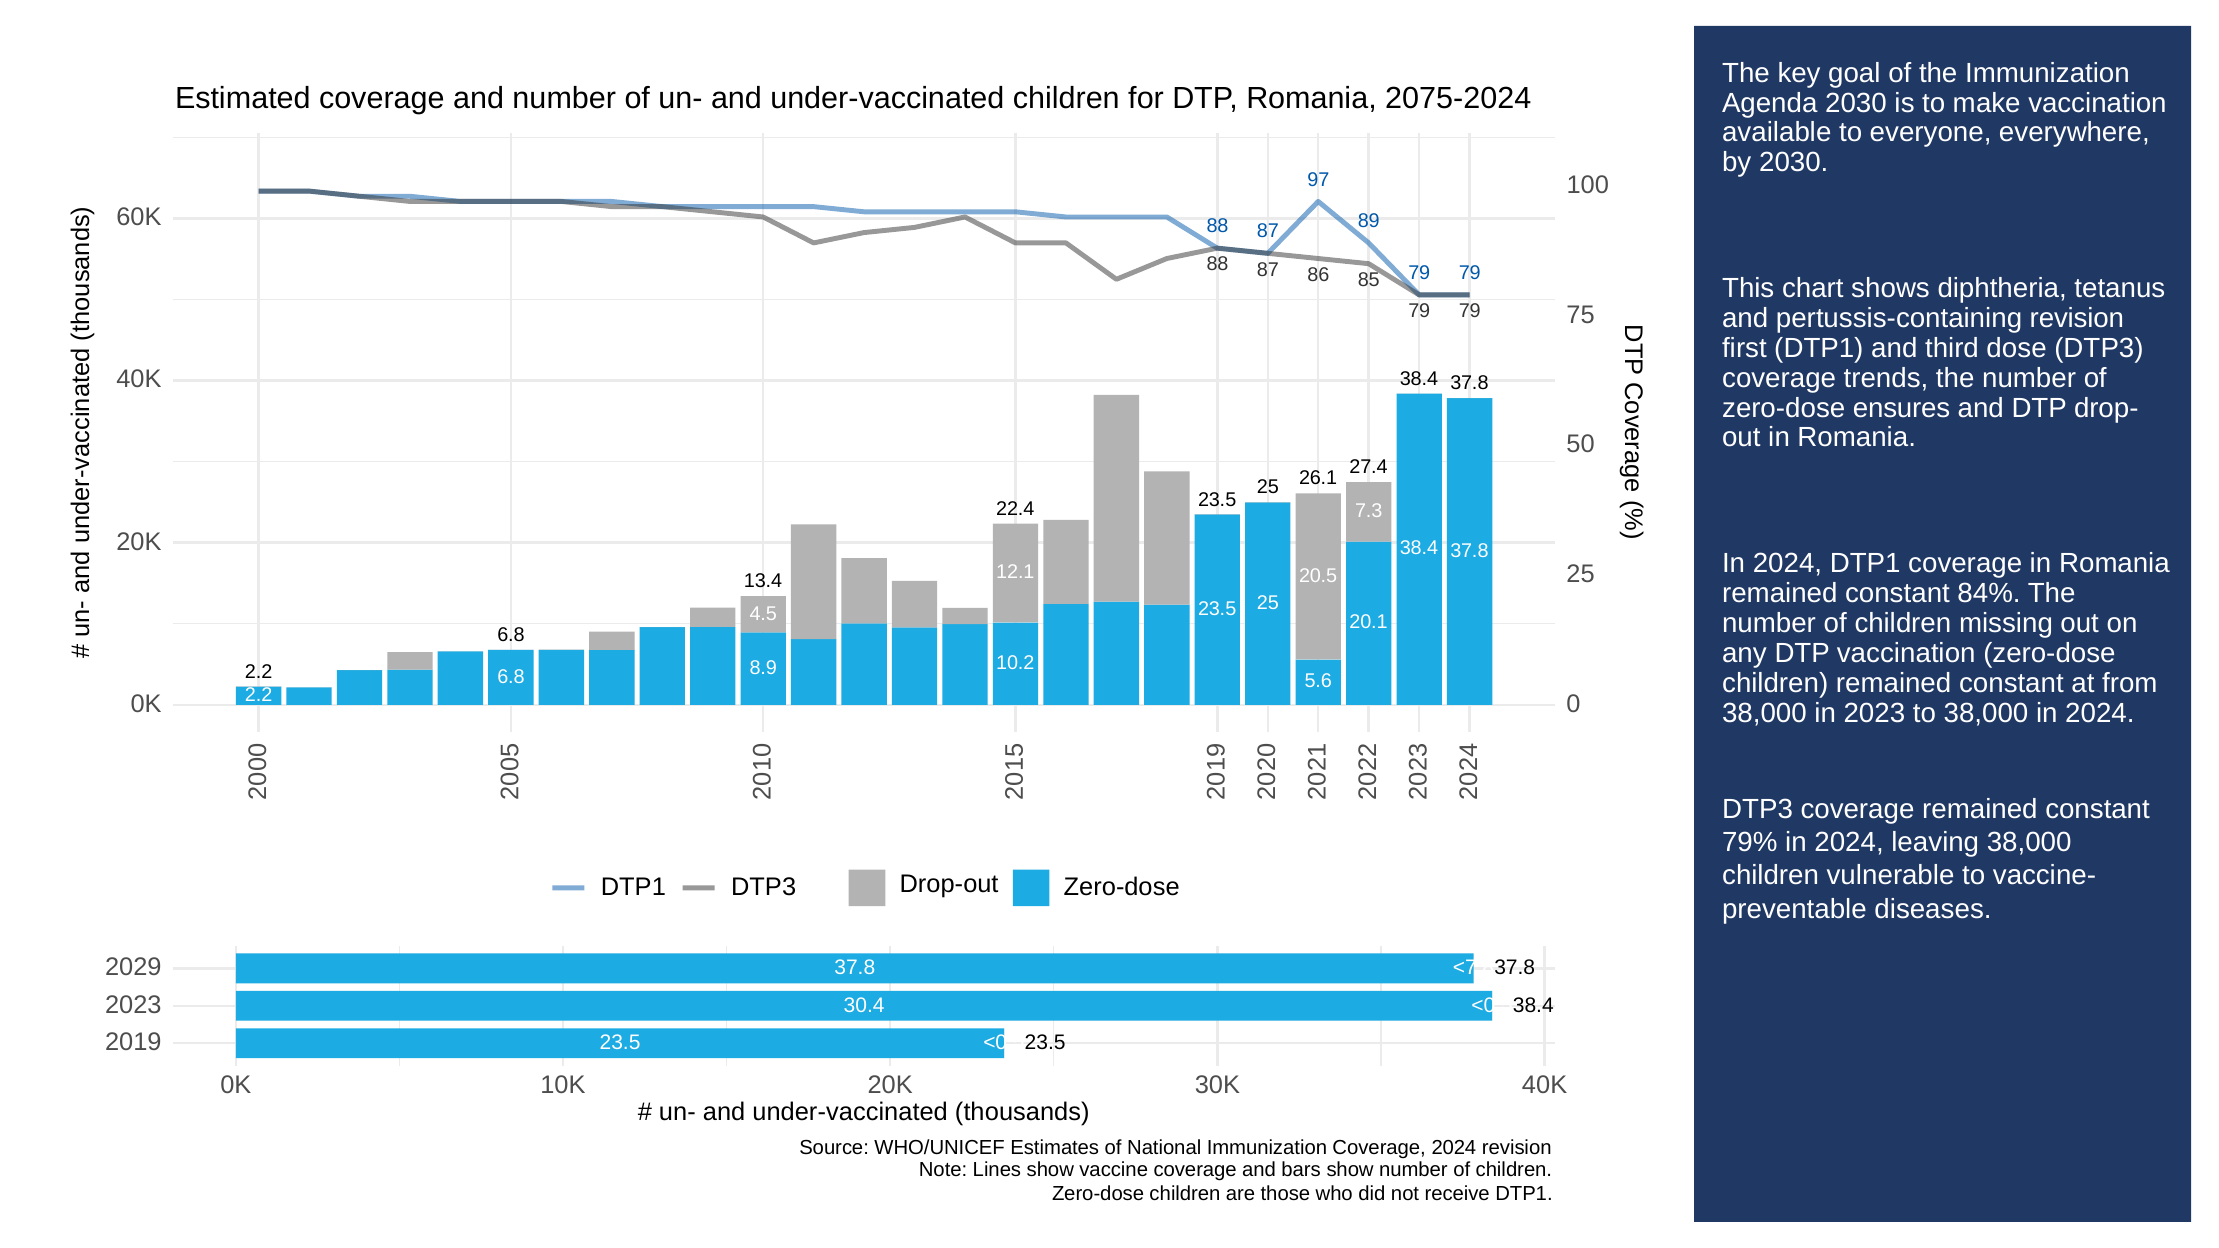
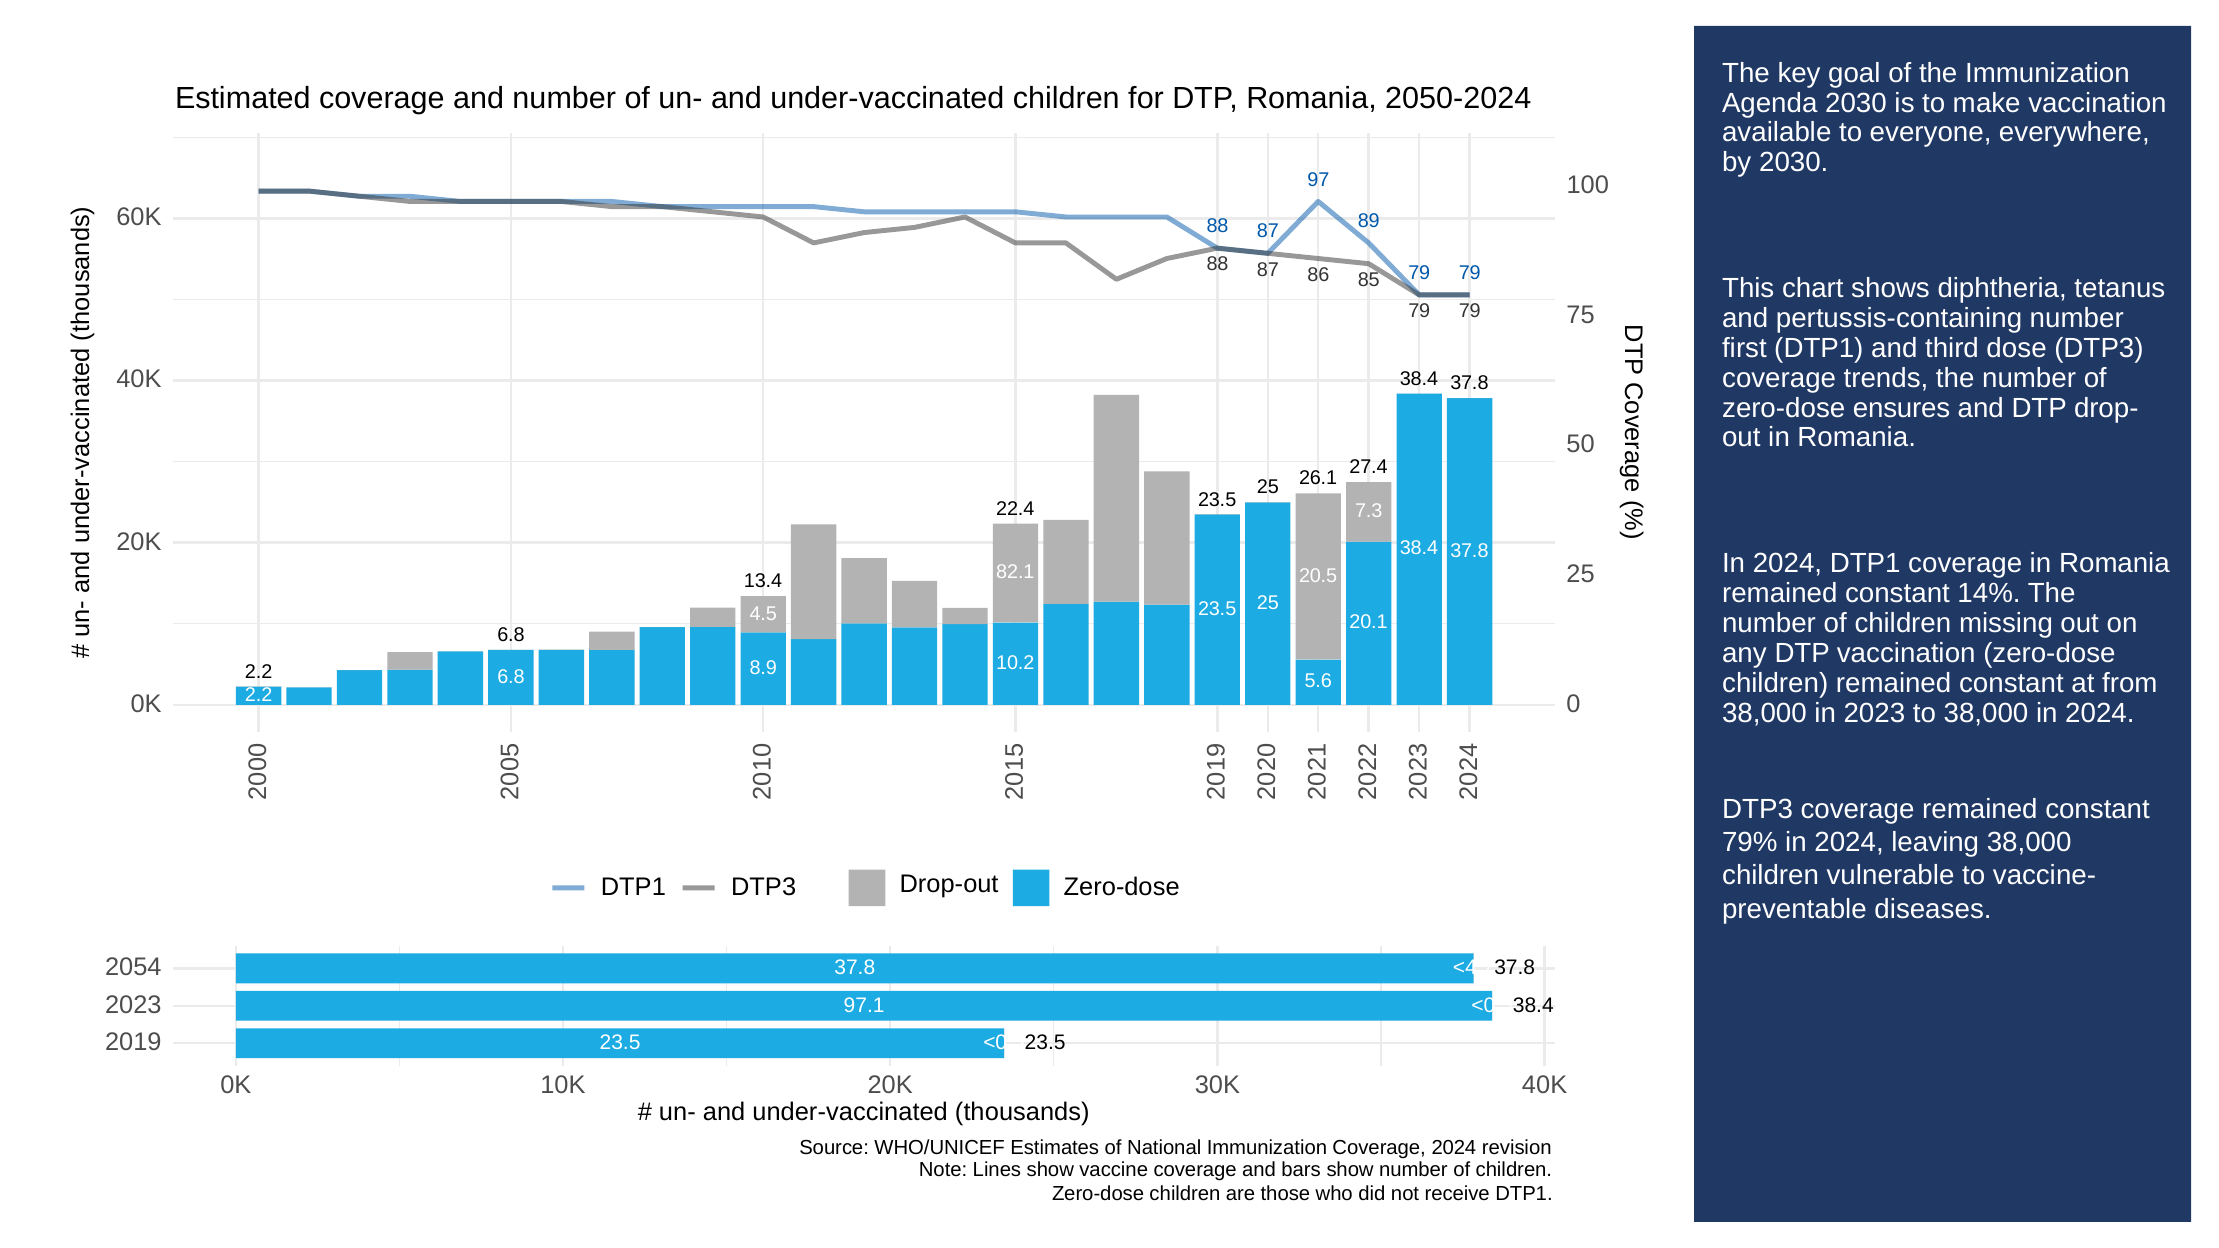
2075-2024: 2075-2024 -> 2050-2024 (1458, 98)
pertussis-containing revision: revision -> number (2077, 318)
12.1: 12.1 -> 82.1 (1015, 572)
84%: 84% -> 14% (1989, 593)
2029: 2029 -> 2054 (133, 967)
<7.8: <7.8 -> <4.7 (1473, 968)
30.4: 30.4 -> 97.1 (864, 1005)
